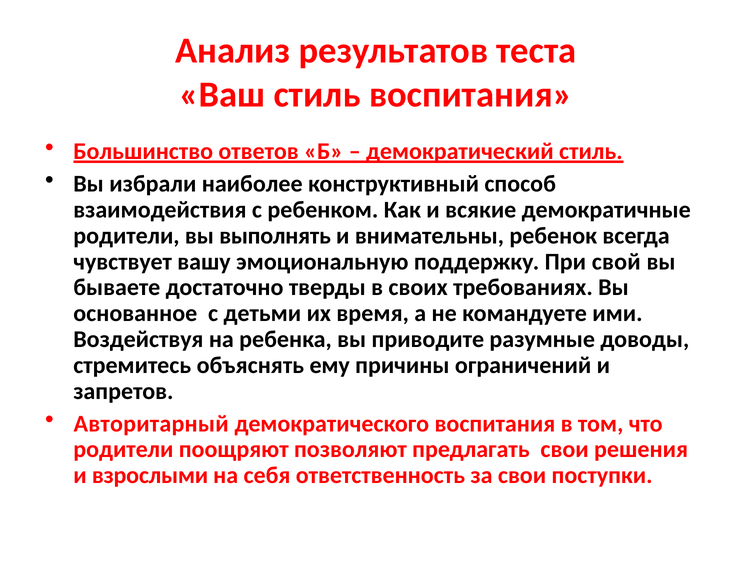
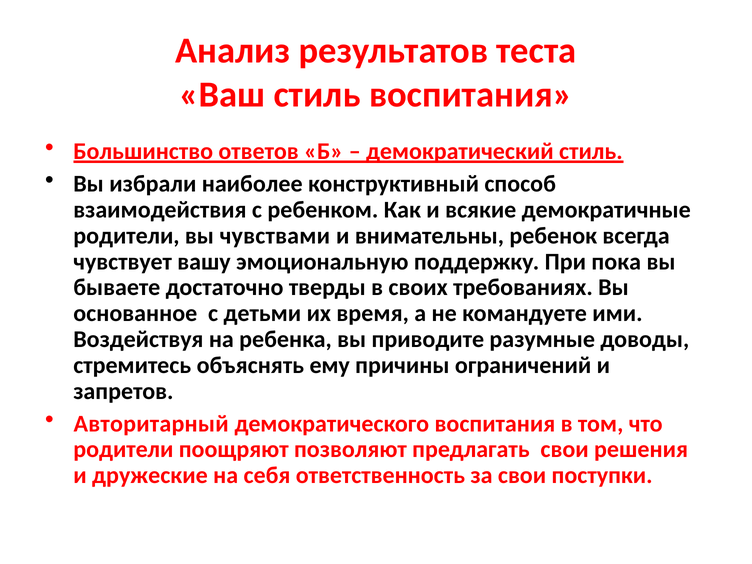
выполнять: выполнять -> чувствами (275, 236)
свой: свой -> пока (616, 262)
взрослыми: взрослыми -> дружеские (150, 475)
